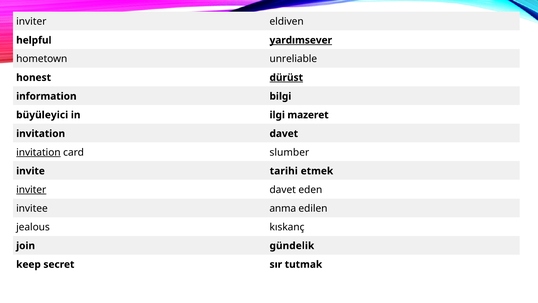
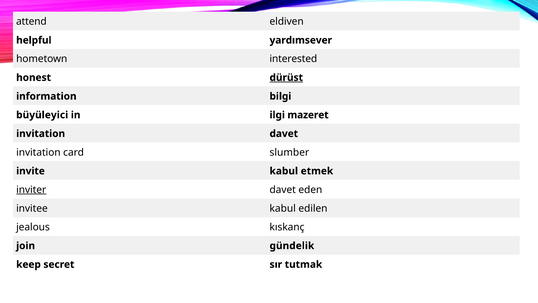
inviter: inviter -> attend (31, 22)
yardımsever underline: present -> none (301, 40)
unreliable: unreliable -> interested (293, 59)
invitation underline: present -> none (38, 152)
invite tarihi: tarihi -> kabul (284, 171)
invitee anma: anma -> kabul (283, 208)
